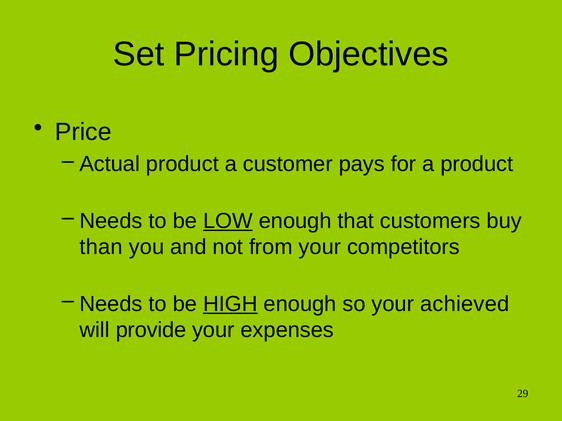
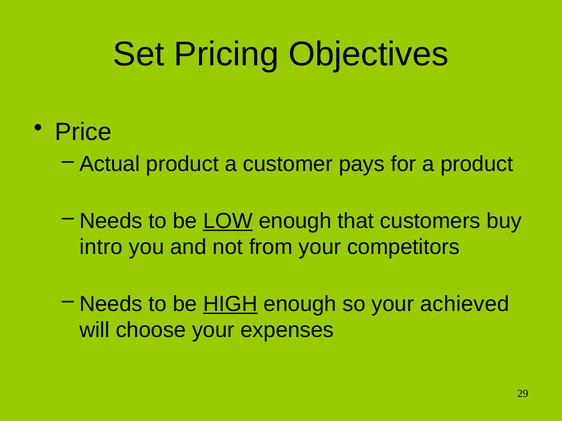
than: than -> intro (101, 247)
provide: provide -> choose (151, 330)
